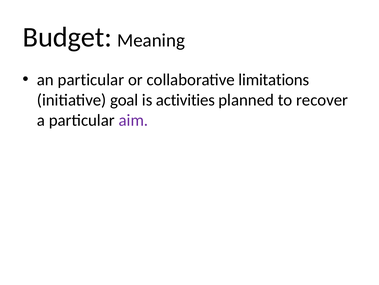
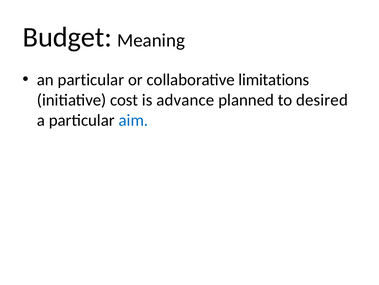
goal: goal -> cost (124, 100)
activities: activities -> advance (185, 100)
recover: recover -> desired (322, 100)
aim colour: purple -> blue (133, 120)
